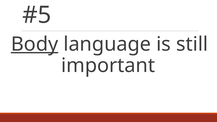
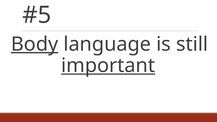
important underline: none -> present (108, 66)
